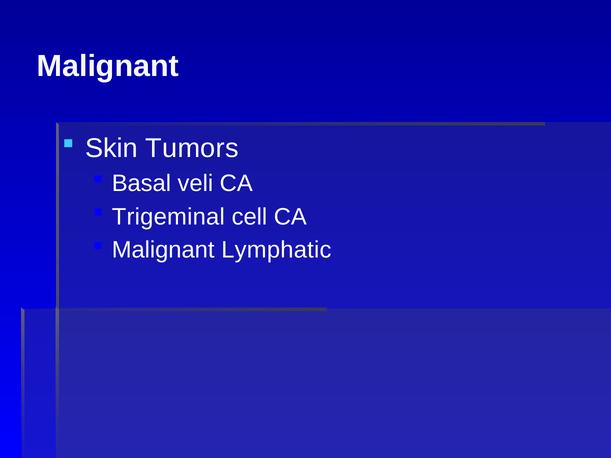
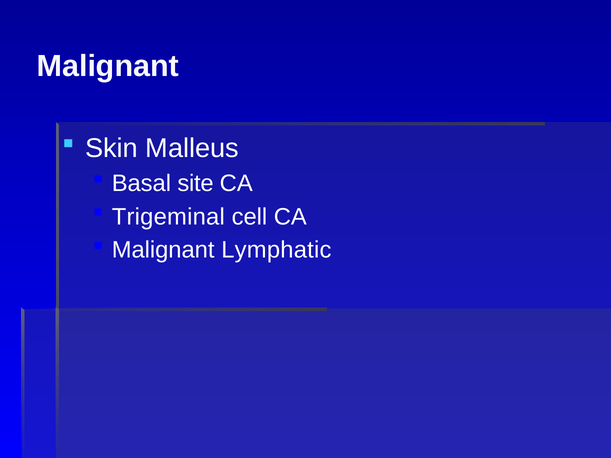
Tumors: Tumors -> Malleus (192, 149)
veli: veli -> site (196, 184)
